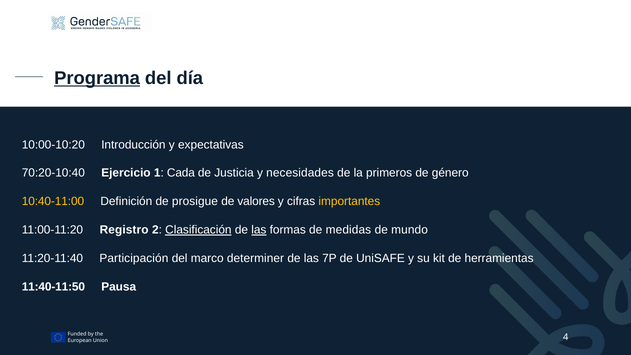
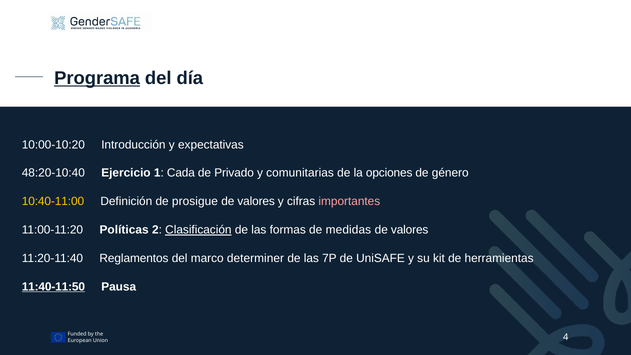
70:20-10:40: 70:20-10:40 -> 48:20-10:40 (53, 173)
Justicia: Justicia -> Privado (234, 173)
necesidades: necesidades -> comunitarias (300, 173)
primeros: primeros -> opciones (389, 173)
importantes colour: yellow -> pink (349, 201)
Registro: Registro -> Políticas (124, 230)
las underline: present -> none (259, 230)
mundo: mundo -> valores (410, 230)
Participación: Participación -> Reglamentos (134, 258)
11:40-11:50 underline: none -> present (53, 287)
